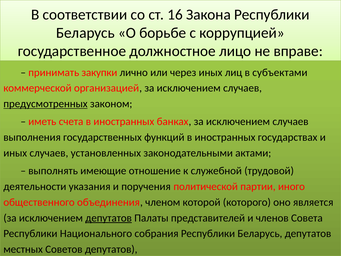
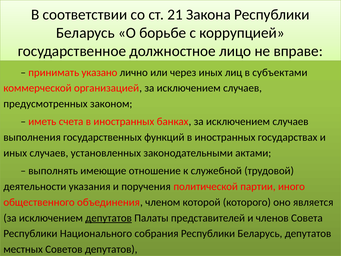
16: 16 -> 21 (175, 15)
закупки: закупки -> указано (99, 72)
предусмотренных underline: present -> none (45, 104)
